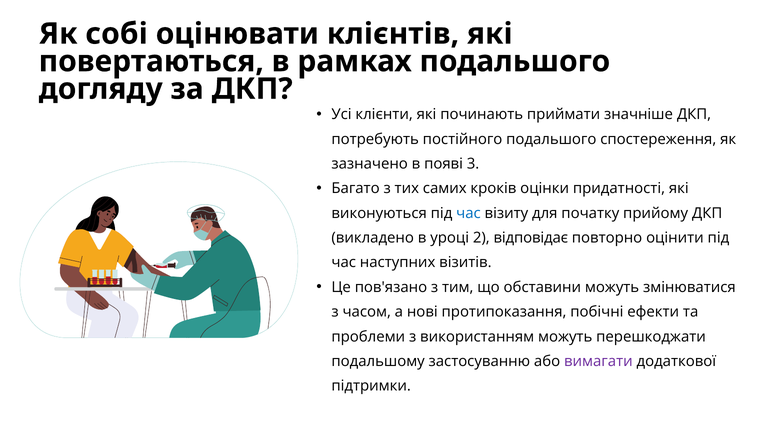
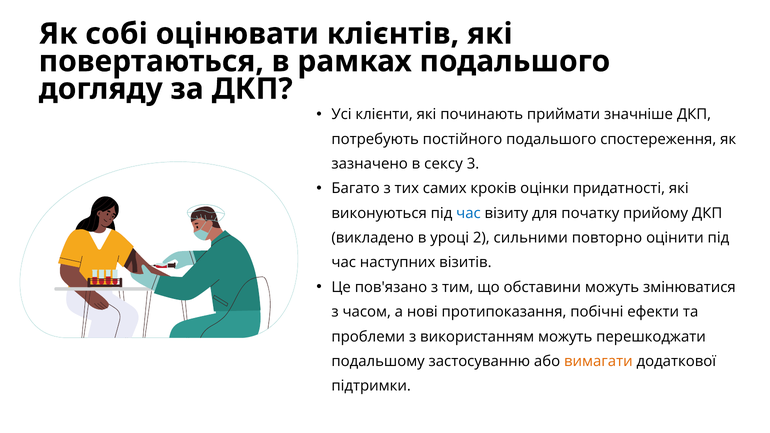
появі: появі -> сексу (443, 164)
відповідає: відповідає -> сильними (531, 238)
вимагати colour: purple -> orange (598, 361)
